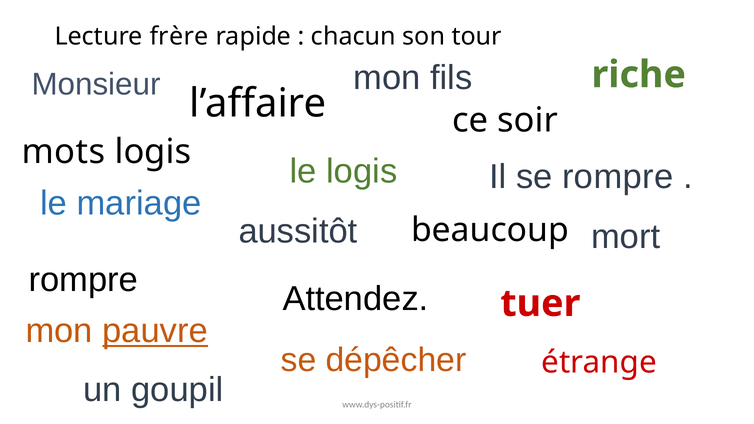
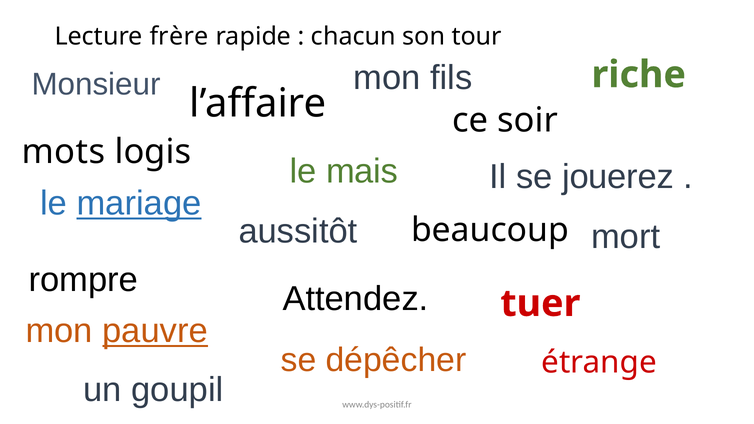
le logis: logis -> mais (362, 171)
se rompre: rompre -> jouerez (618, 177)
mariage underline: none -> present (139, 204)
